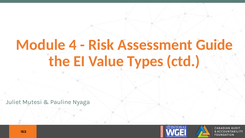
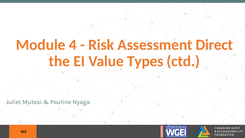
Guide: Guide -> Direct (214, 45)
